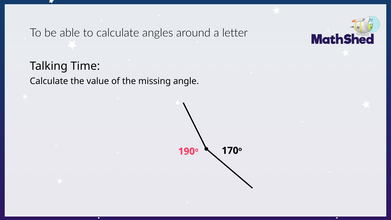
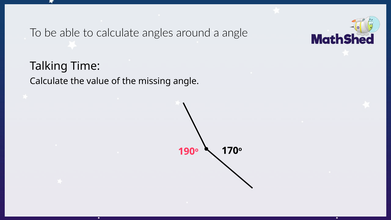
a letter: letter -> angle (235, 33)
